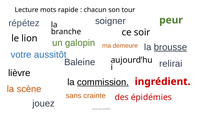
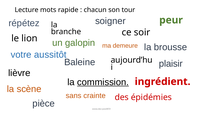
brousse underline: present -> none (170, 47)
relirai: relirai -> plaisir (171, 64)
jouez: jouez -> pièce (44, 104)
